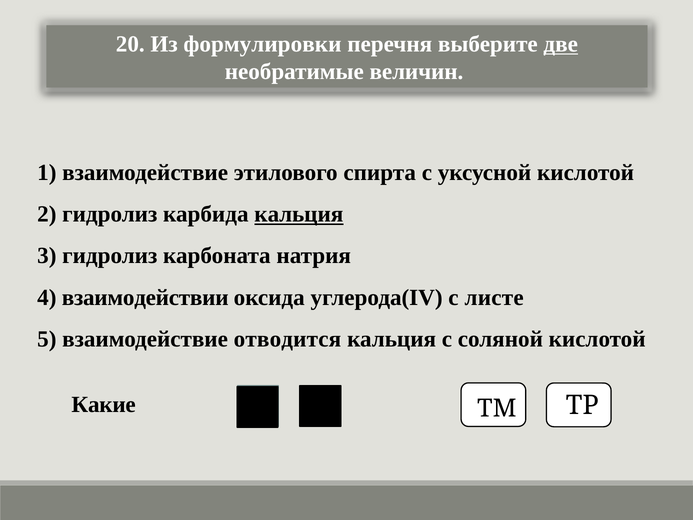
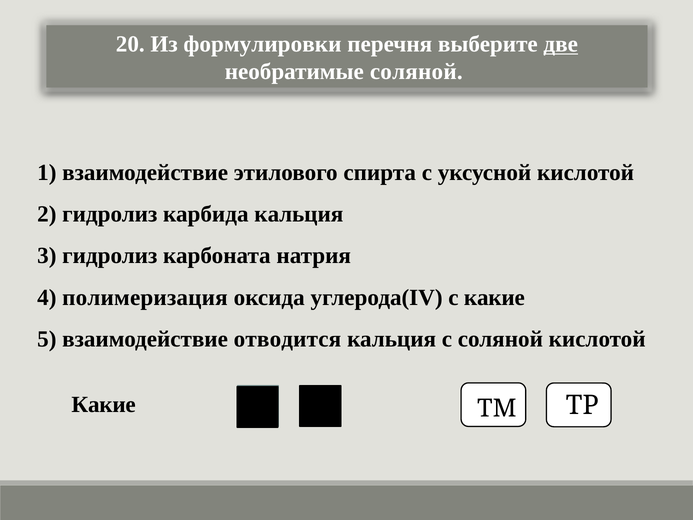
необратимые величин: величин -> соляной (416, 72)
кальция underline: present -> none (299, 214)
взаимодействии: взаимодействии -> полимеризация (145, 297)
с листе: листе -> какие (494, 297)
